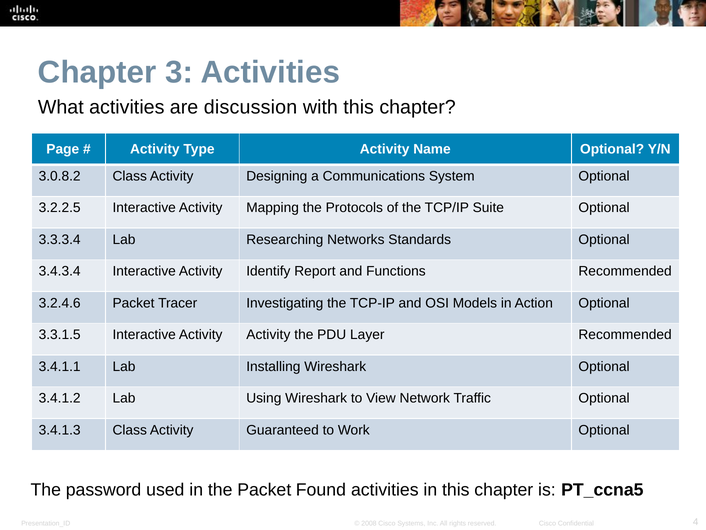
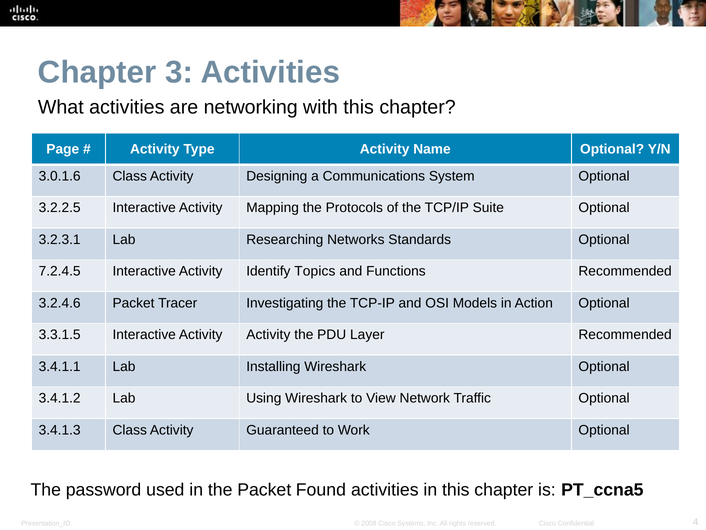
discussion: discussion -> networking (251, 107)
3.0.8.2: 3.0.8.2 -> 3.0.1.6 (60, 176)
3.3.3.4: 3.3.3.4 -> 3.2.3.1 (60, 239)
3.4.3.4: 3.4.3.4 -> 7.2.4.5 (60, 271)
Report: Report -> Topics (315, 271)
